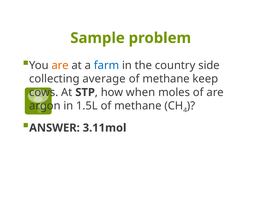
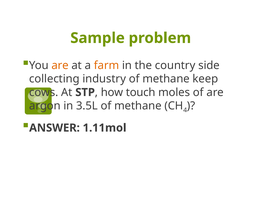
farm colour: blue -> orange (107, 65)
average: average -> industry (104, 79)
when: when -> touch (141, 92)
1.5L: 1.5L -> 3.5L (87, 106)
3.11mol: 3.11mol -> 1.11mol (105, 128)
